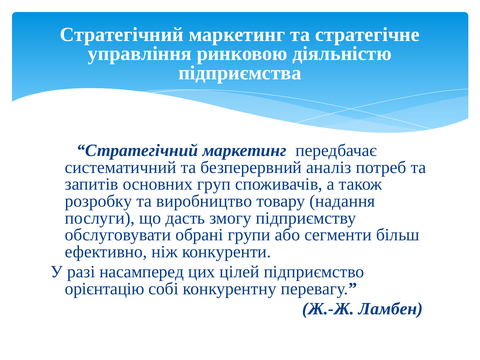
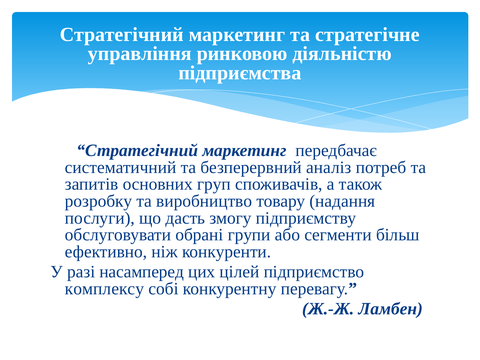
орієнтацію: орієнтацію -> комплексу (105, 289)
